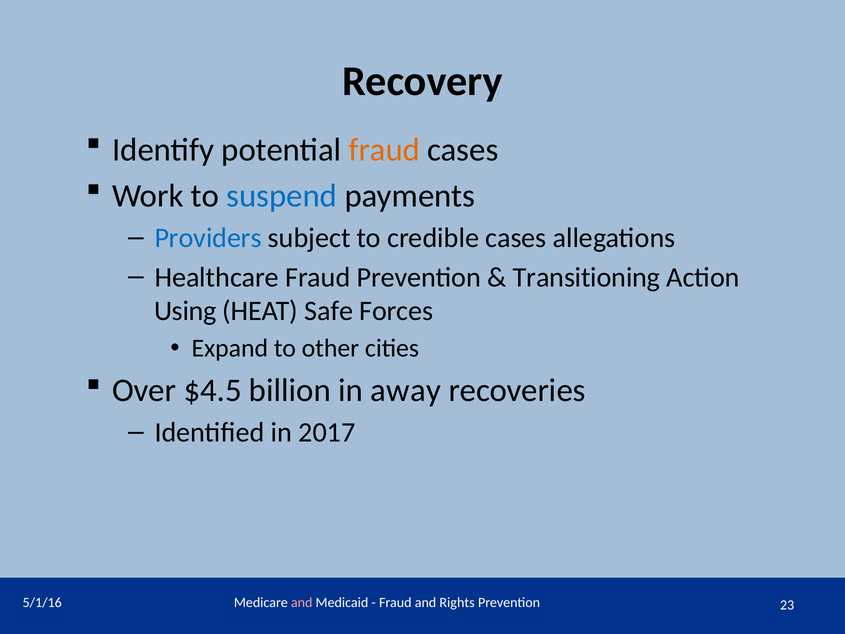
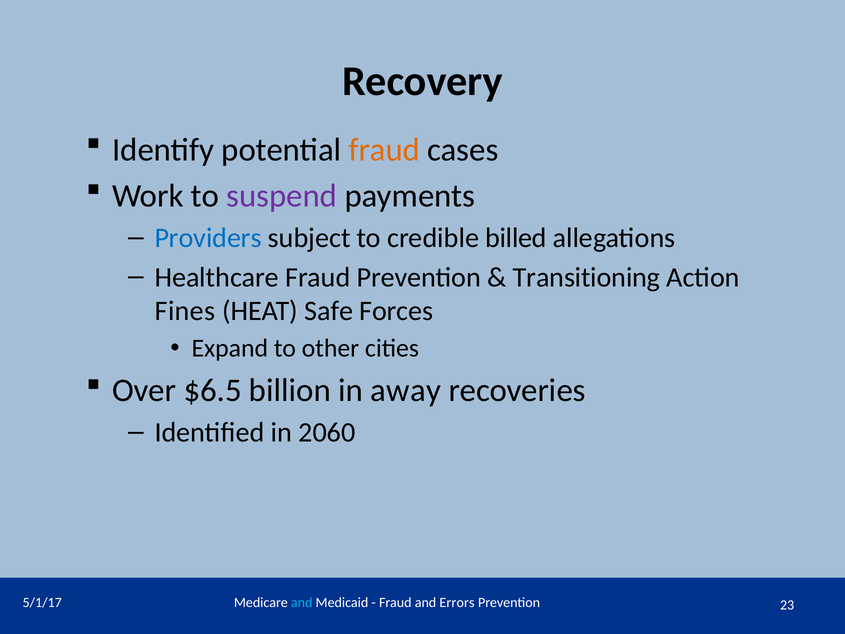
suspend colour: blue -> purple (282, 196)
credible cases: cases -> billed (516, 238)
Using: Using -> Fines (185, 311)
$4.5: $4.5 -> $6.5 (213, 390)
2017: 2017 -> 2060 (327, 432)
5/1/16: 5/1/16 -> 5/1/17 (42, 602)
and colour: pink -> light blue (302, 602)
Rights: Rights -> Errors (457, 602)
